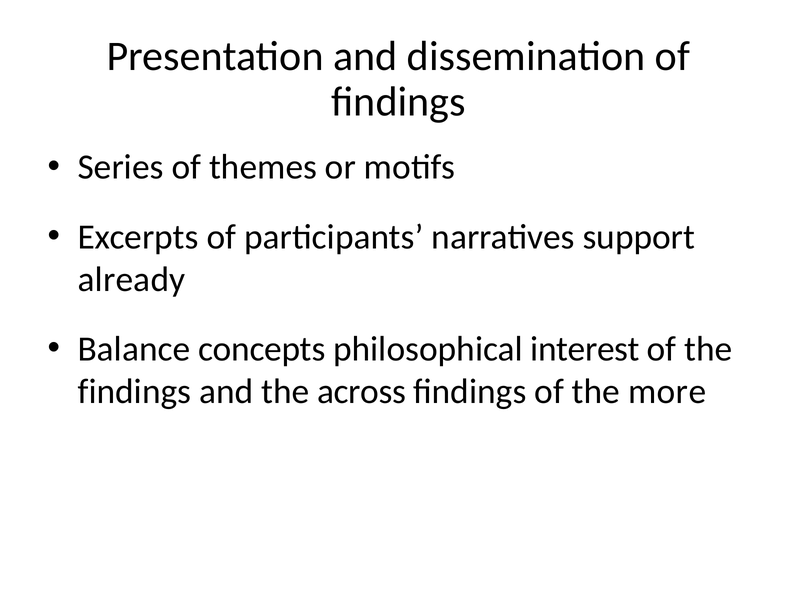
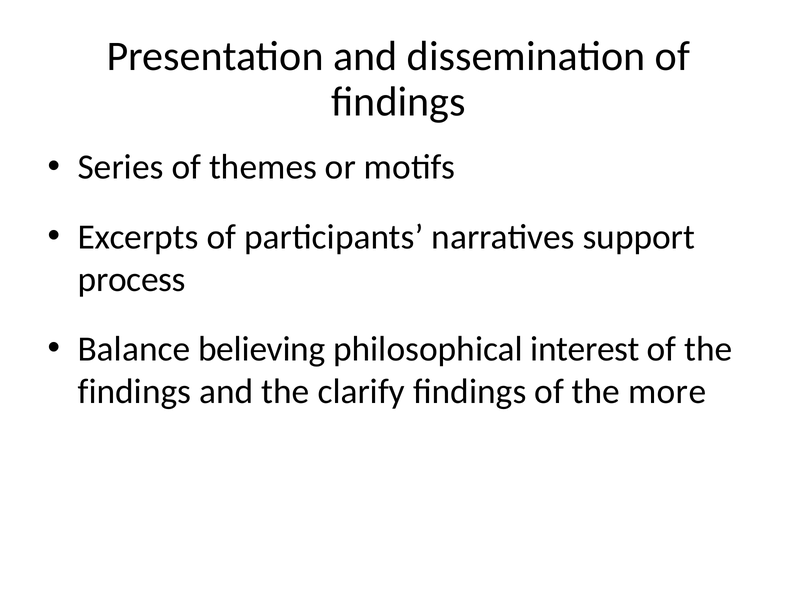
already: already -> process (132, 279)
concepts: concepts -> believing (262, 349)
across: across -> clarify (361, 391)
